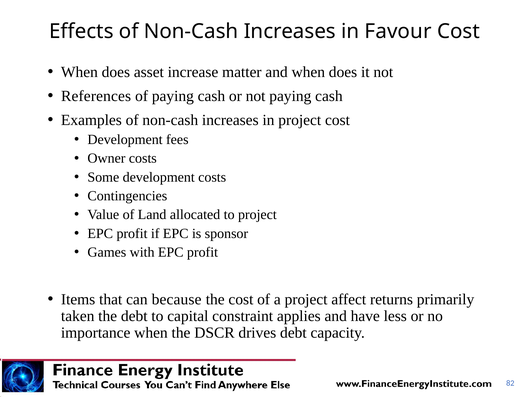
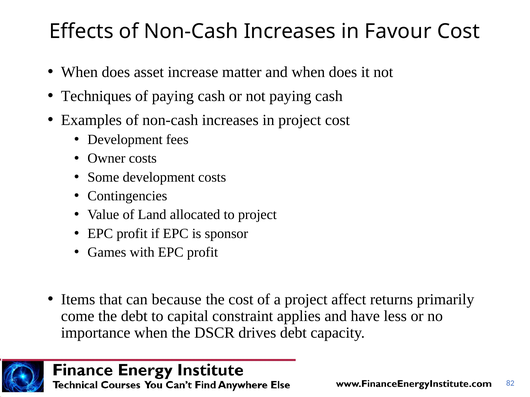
References: References -> Techniques (96, 96)
taken: taken -> come (78, 316)
